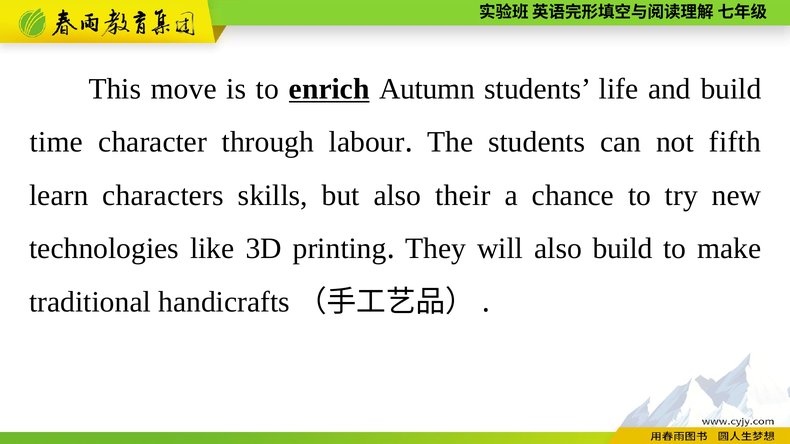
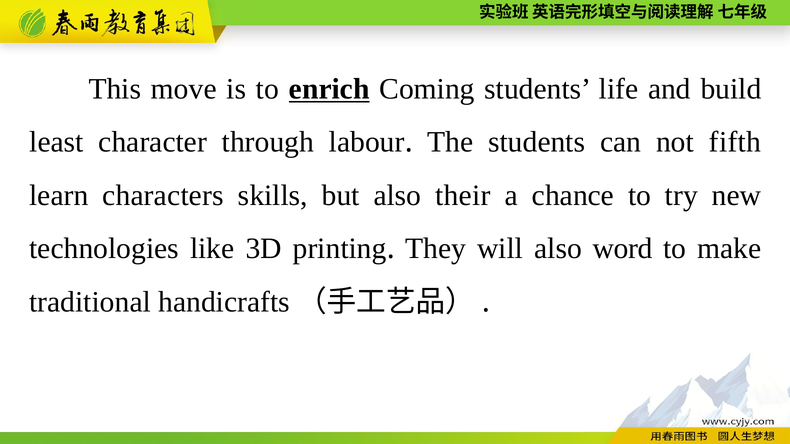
Autumn: Autumn -> Coming (427, 89)
time: time -> least (56, 142)
also build: build -> word (623, 249)
